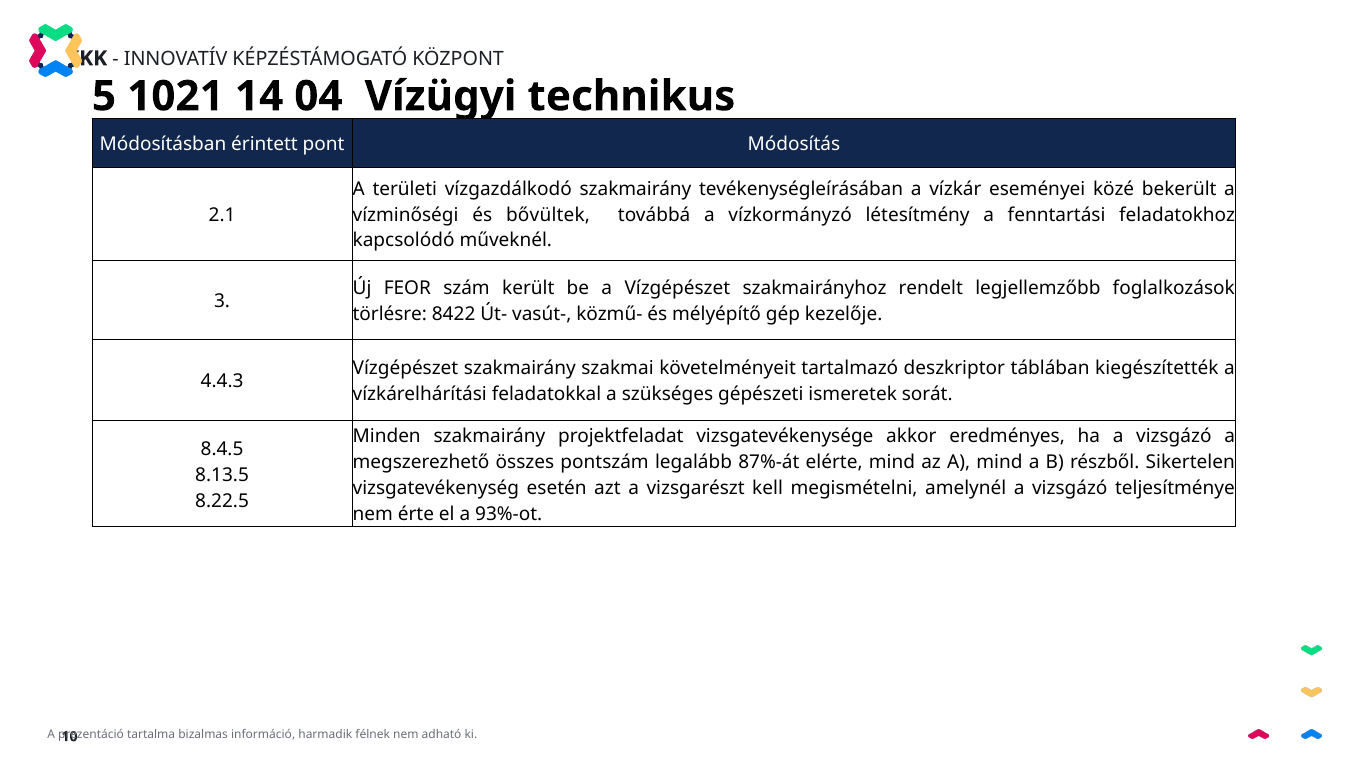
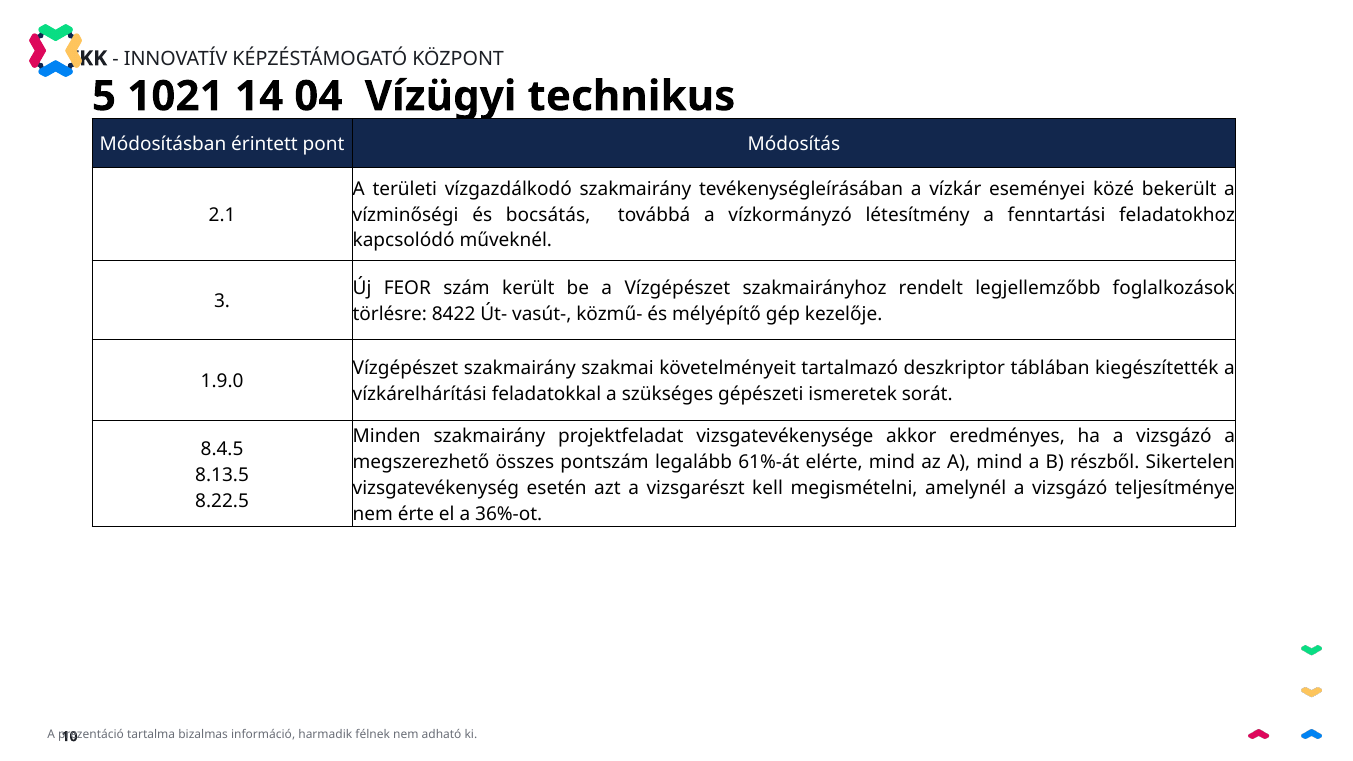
bővültek: bővültek -> bocsátás (548, 215)
4.4.3: 4.4.3 -> 1.9.0 (222, 381)
87%-át: 87%-át -> 61%-át (769, 462)
93%-ot: 93%-ot -> 36%-ot (509, 514)
